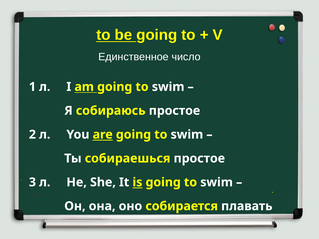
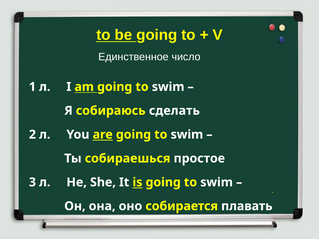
собираюсь простое: простое -> cделать (174, 111)
